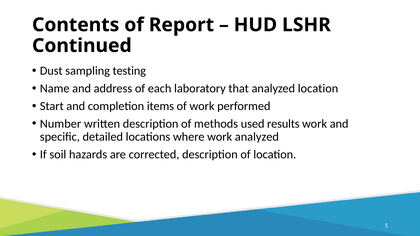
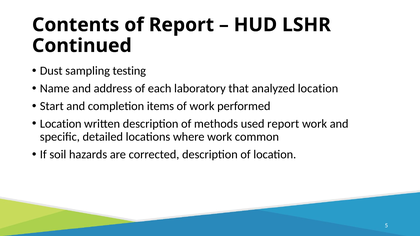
Number: Number -> Location (61, 124)
used results: results -> report (283, 124)
work analyzed: analyzed -> common (257, 137)
